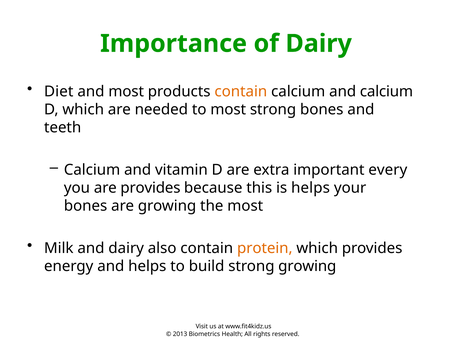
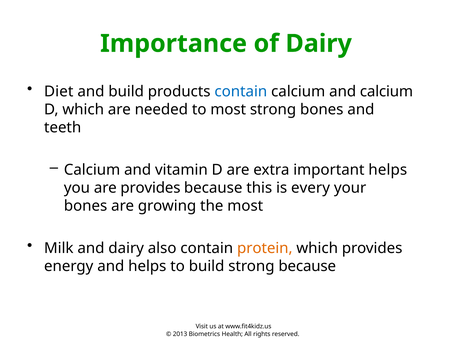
and most: most -> build (126, 91)
contain colour: orange -> blue (241, 91)
important every: every -> helps (388, 170)
is helps: helps -> every (311, 188)
strong growing: growing -> because (307, 266)
